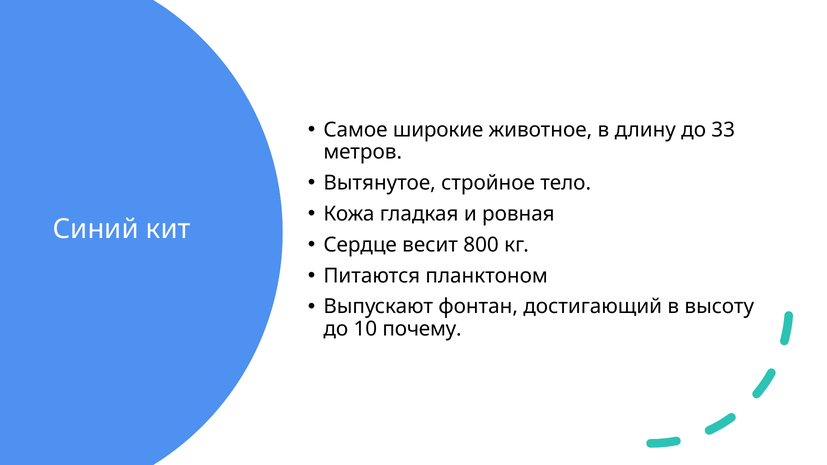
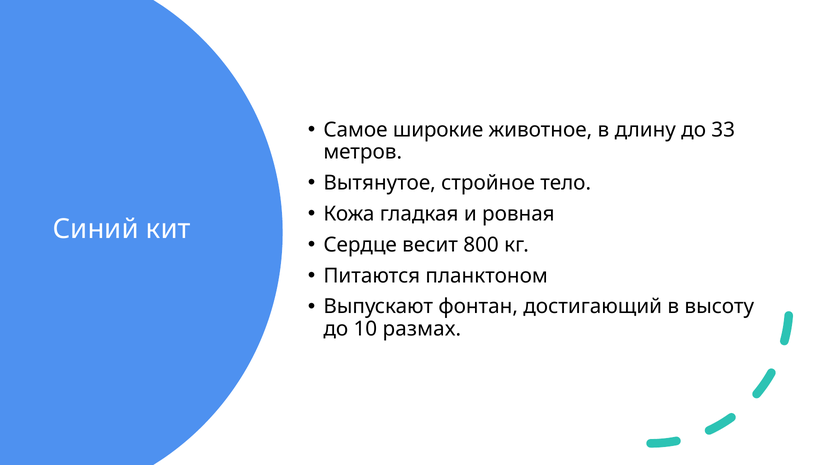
почему: почему -> размах (422, 329)
